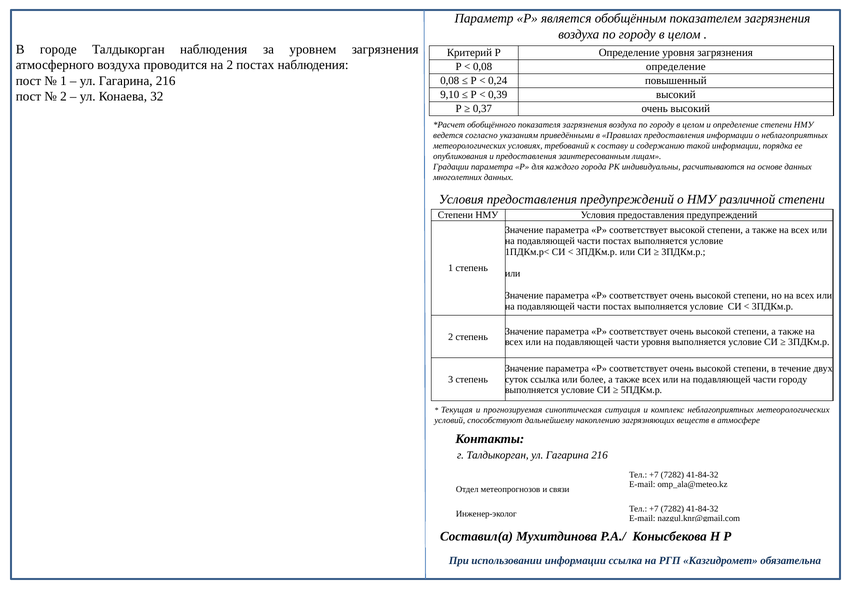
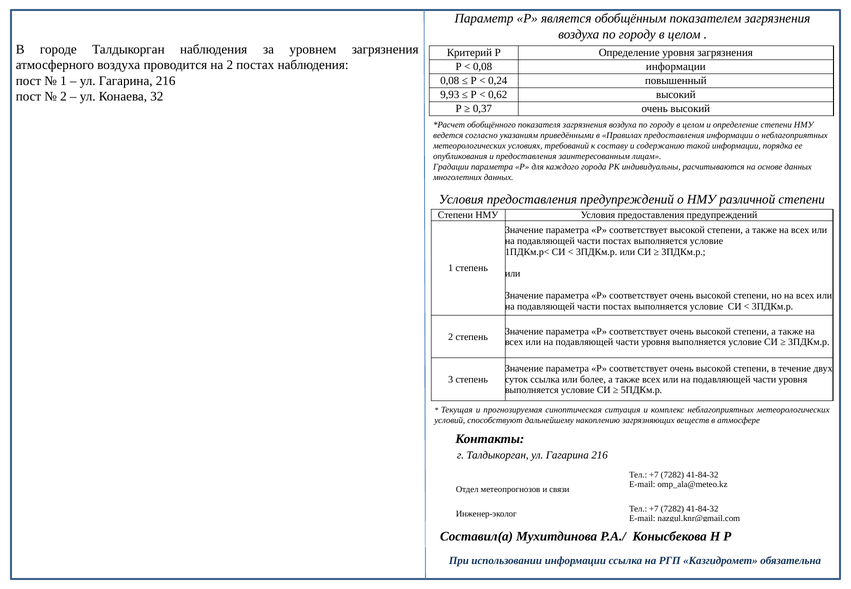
0,08 определение: определение -> информации (676, 67)
9,10: 9,10 -> 9,93 (450, 95)
0,39: 0,39 -> 0,62 (498, 95)
городу: городу -> уровня (793, 379)
